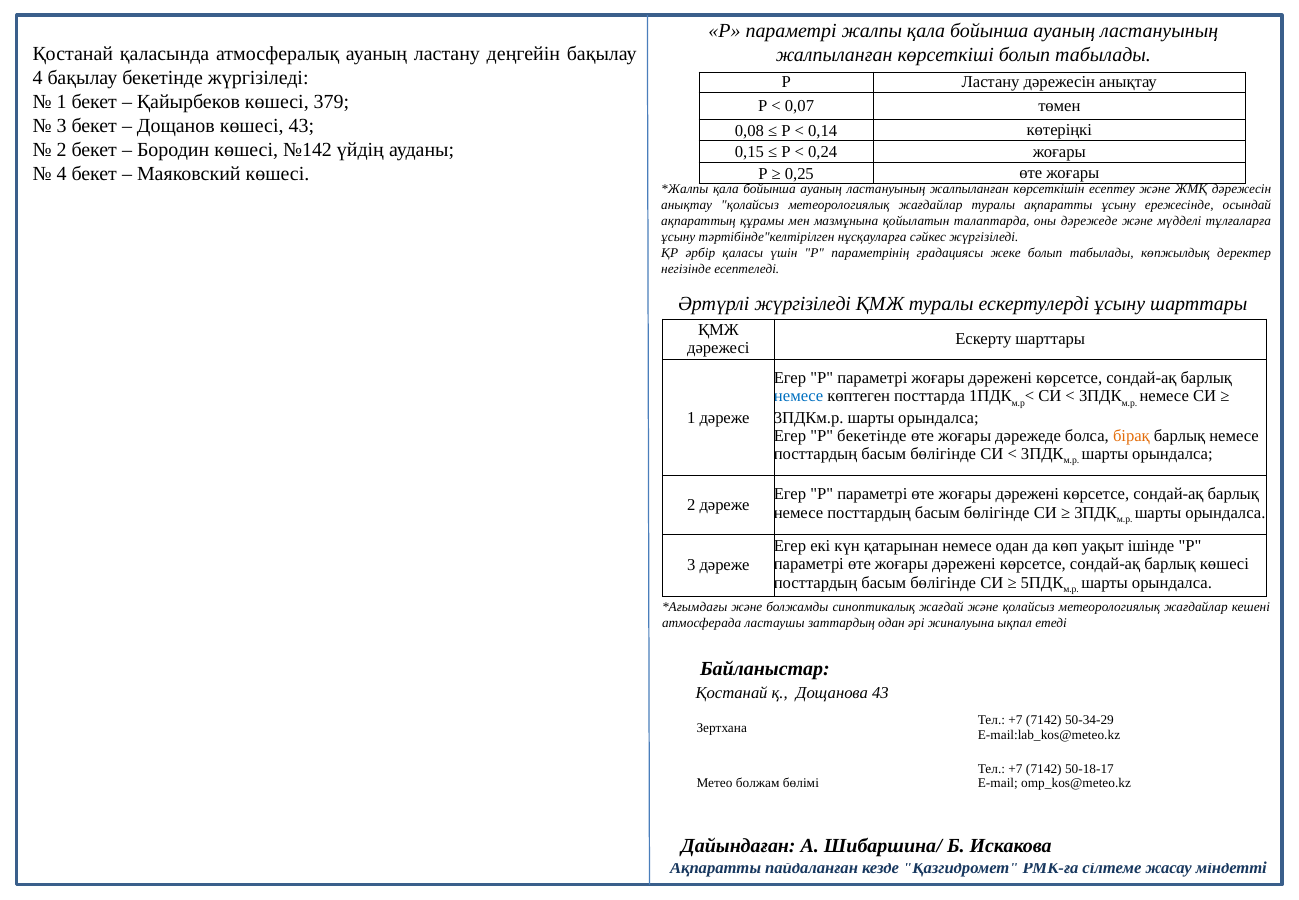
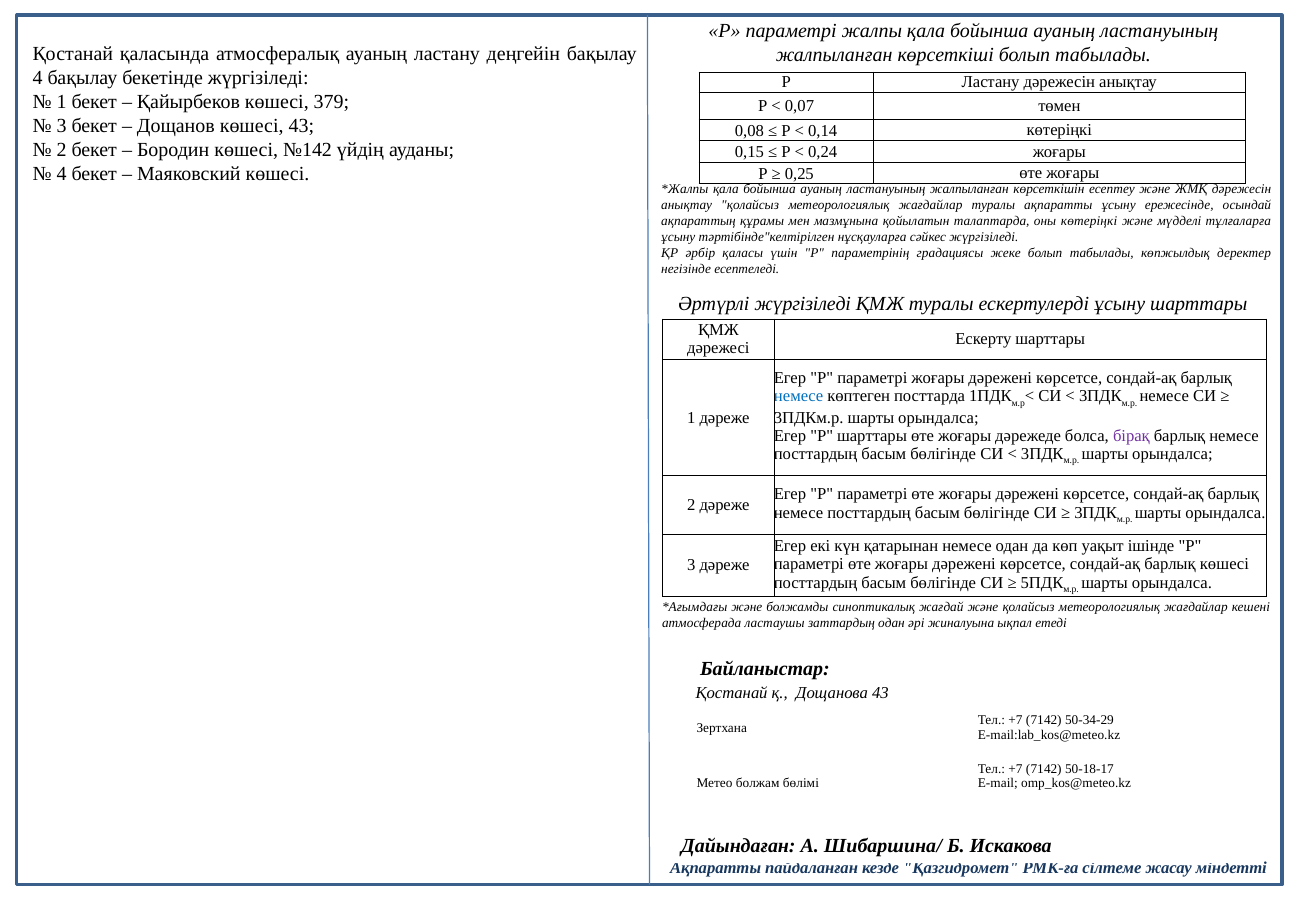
оны дәрежеде: дәрежеде -> көтеріңкі (1089, 221)
P бекетінде: бекетінде -> шарттары (872, 436)
бірақ colour: orange -> purple (1131, 436)
